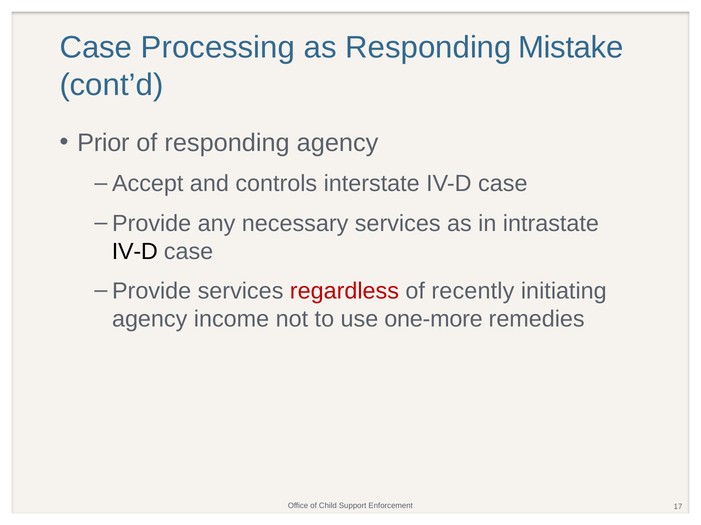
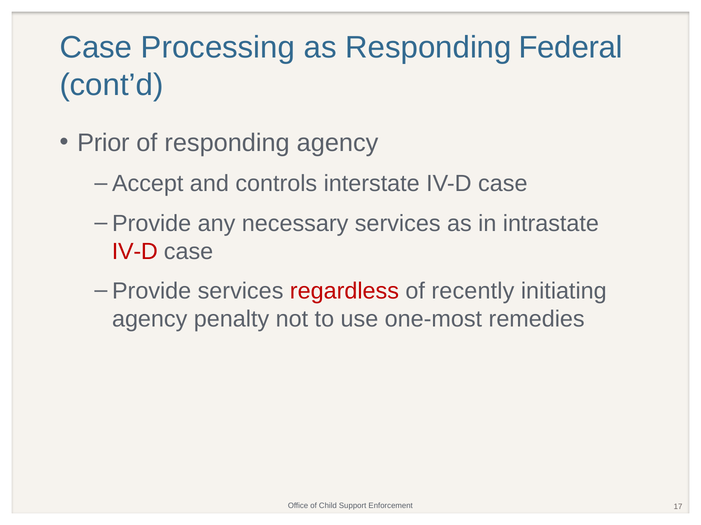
Mistake: Mistake -> Federal (571, 48)
IV-D colour: black -> red (135, 252)
income: income -> penalty (232, 319)
one-more: one-more -> one-most (433, 319)
